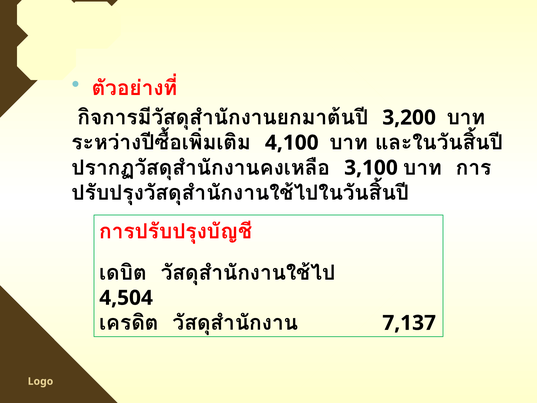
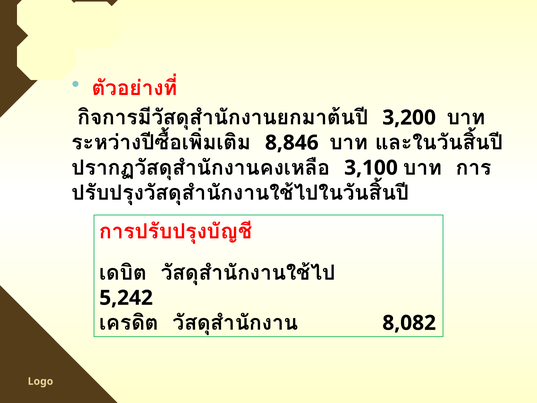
4,100: 4,100 -> 8,846 (292, 143)
4,504: 4,504 -> 5,242 (126, 298)
7,137: 7,137 -> 8,082 (409, 323)
